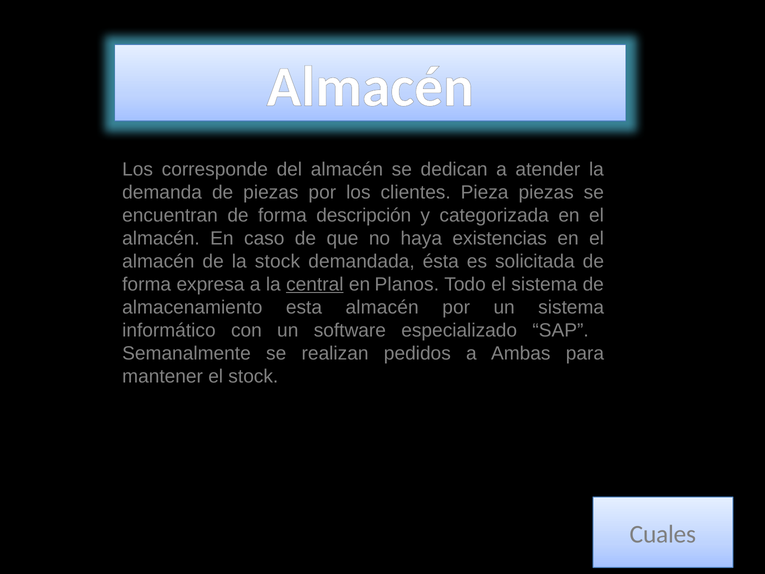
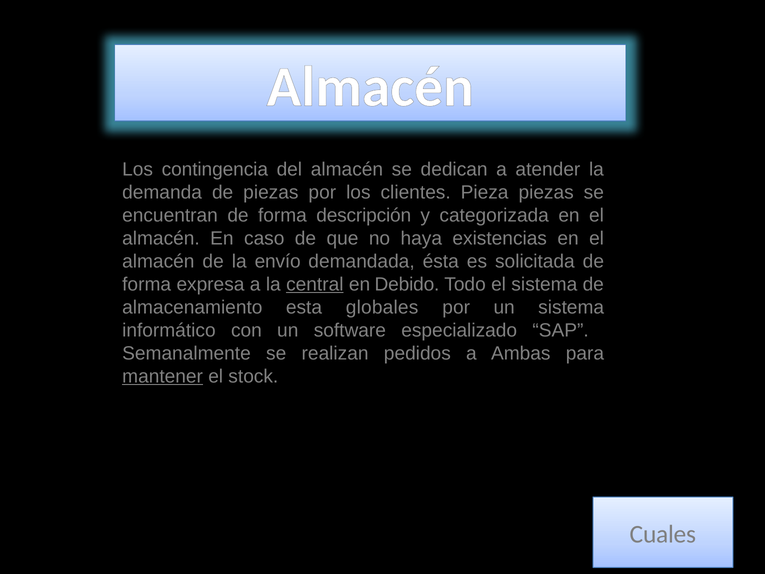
corresponde: corresponde -> contingencia (215, 170)
la stock: stock -> envío (278, 261)
Planos: Planos -> Debido (407, 284)
esta almacén: almacén -> globales (382, 307)
mantener underline: none -> present (163, 376)
